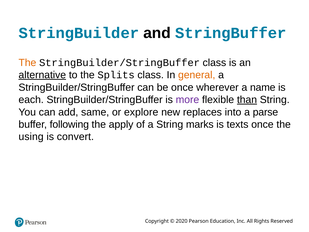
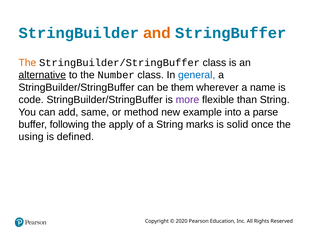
and colour: black -> orange (157, 33)
Splits: Splits -> Number (116, 75)
general colour: orange -> blue (197, 75)
be once: once -> them (182, 87)
each: each -> code (31, 100)
than underline: present -> none (247, 100)
explore: explore -> method (141, 112)
replaces: replaces -> example (202, 112)
texts: texts -> solid (237, 124)
convert: convert -> defined (75, 137)
